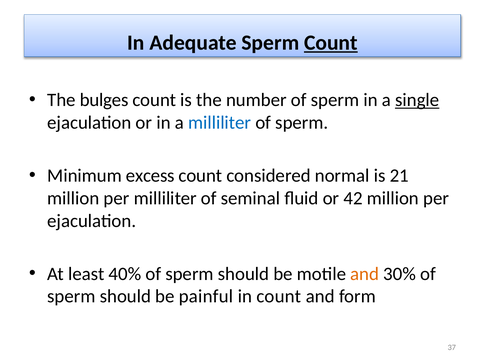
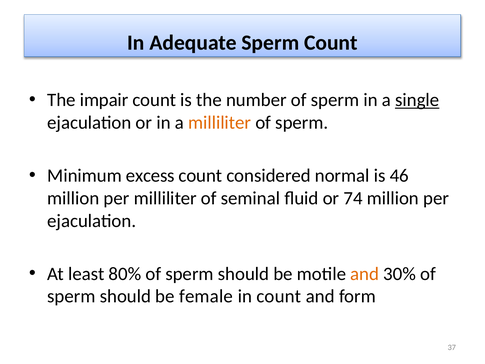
Count underline: present -> none (331, 43)
bulges: bulges -> impair (104, 100)
milliliter colour: blue -> orange (220, 123)
21: 21 -> 46 (399, 175)
42: 42 -> 74 (353, 198)
40%: 40% -> 80% (125, 274)
painful: painful -> female (206, 296)
